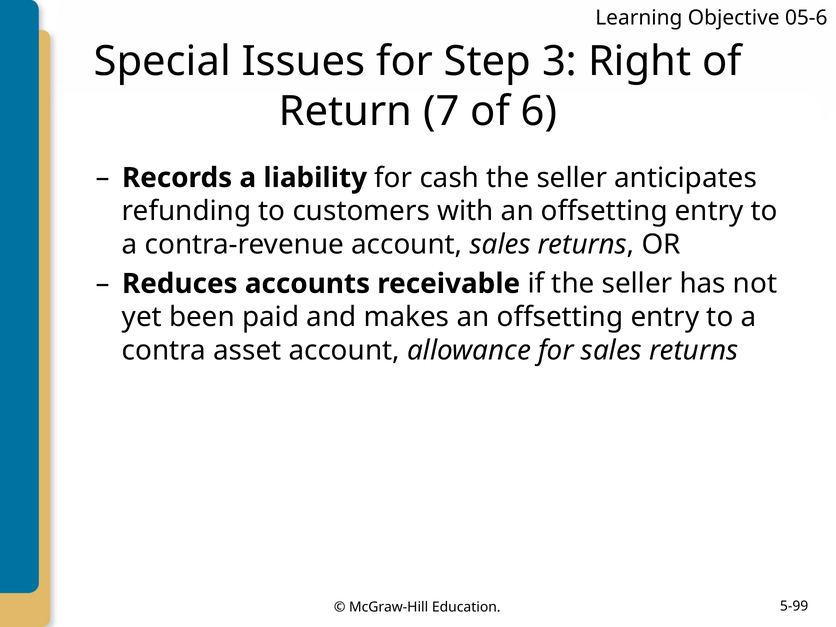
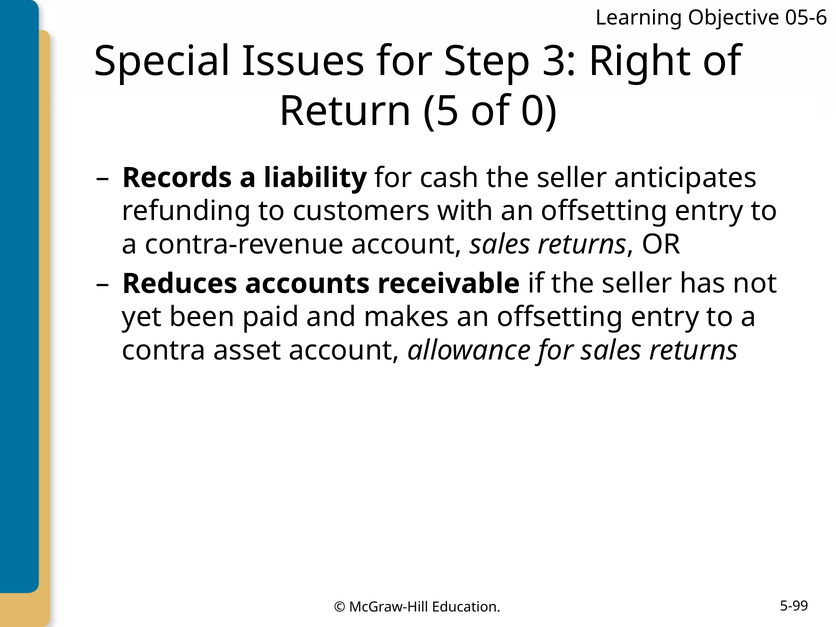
7: 7 -> 5 (441, 112)
6: 6 -> 0 (539, 112)
